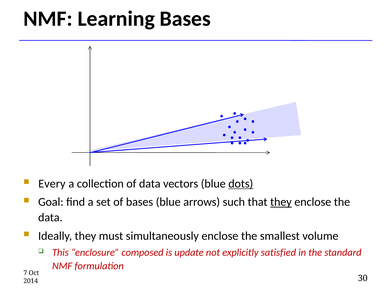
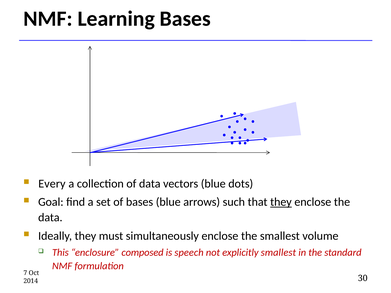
dots underline: present -> none (241, 184)
update: update -> speech (189, 253)
explicitly satisfied: satisfied -> smallest (278, 253)
